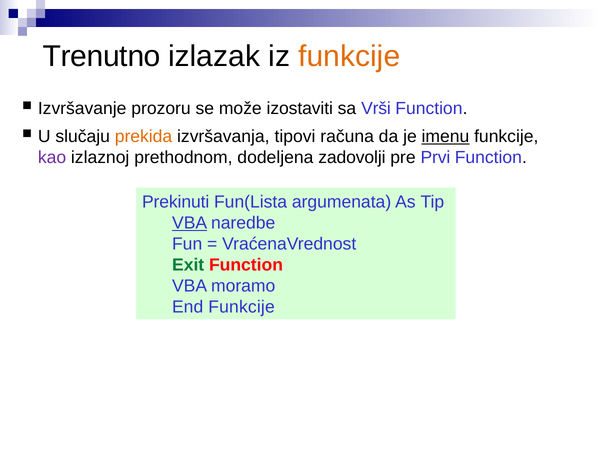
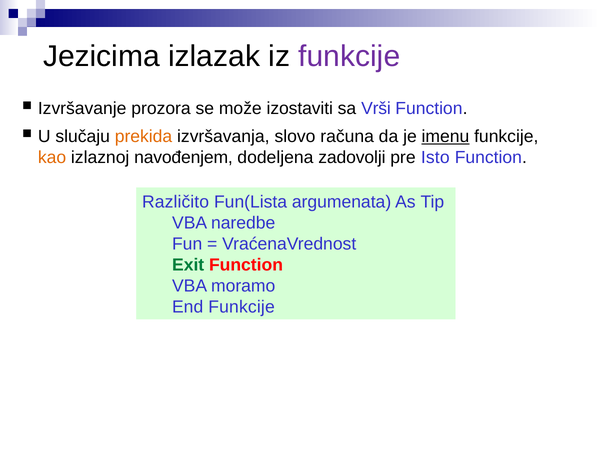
Trenutno: Trenutno -> Jezicima (101, 56)
funkcije colour: orange -> purple (349, 56)
prozoru: prozoru -> prozora (161, 109)
tipovi: tipovi -> slovo (295, 137)
kao colour: purple -> orange (52, 158)
prethodnom: prethodnom -> navođenjem (183, 158)
Prvi: Prvi -> Isto (435, 158)
Prekinuti: Prekinuti -> Različito (176, 203)
VBA underline: present -> none (190, 224)
